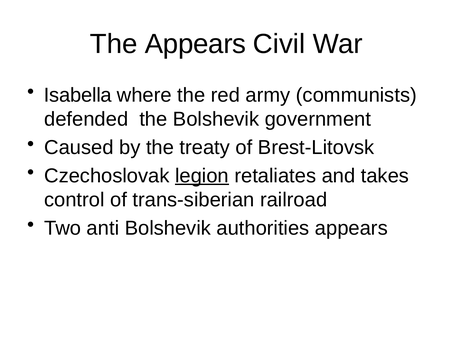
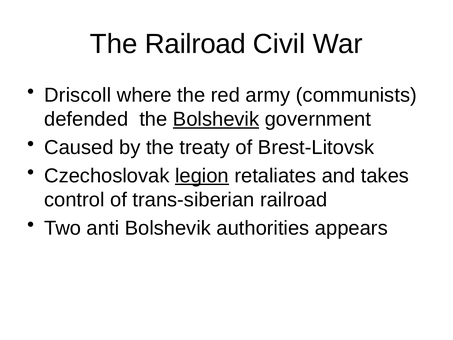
The Appears: Appears -> Railroad (195, 44)
Isabella: Isabella -> Driscoll (78, 95)
Bolshevik underline: none -> present (216, 119)
